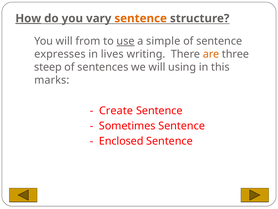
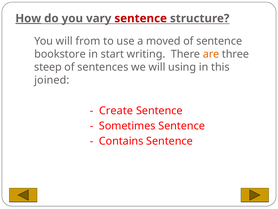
sentence colour: orange -> red (141, 18)
use underline: present -> none (126, 41)
simple: simple -> moved (163, 41)
expresses: expresses -> bookstore (60, 54)
lives: lives -> start (112, 54)
marks: marks -> joined (52, 80)
Enclosed: Enclosed -> Contains (121, 141)
